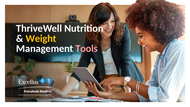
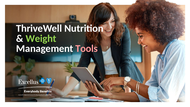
Weight colour: yellow -> light green (41, 38)
